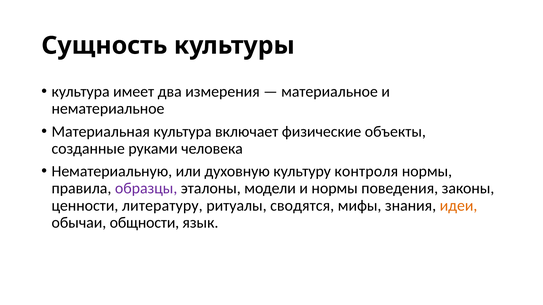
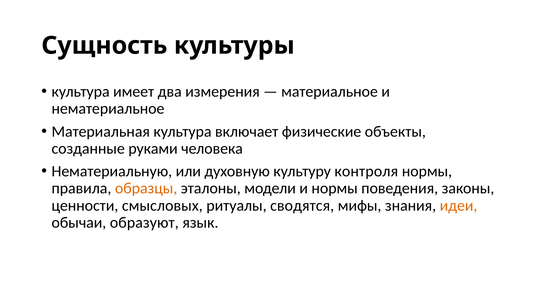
образцы colour: purple -> orange (146, 189)
литературу: литературу -> смысловых (162, 206)
общности: общности -> образуют (144, 223)
